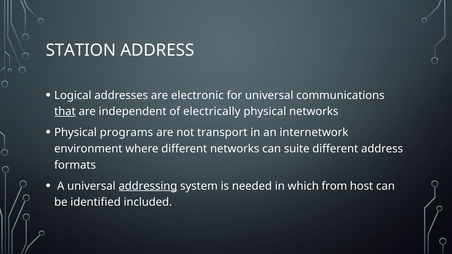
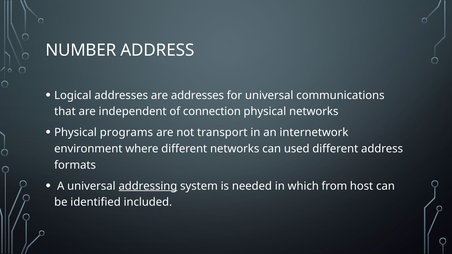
STATION: STATION -> NUMBER (81, 50)
are electronic: electronic -> addresses (197, 95)
that underline: present -> none (65, 112)
electrically: electrically -> connection (212, 112)
suite: suite -> used (297, 149)
